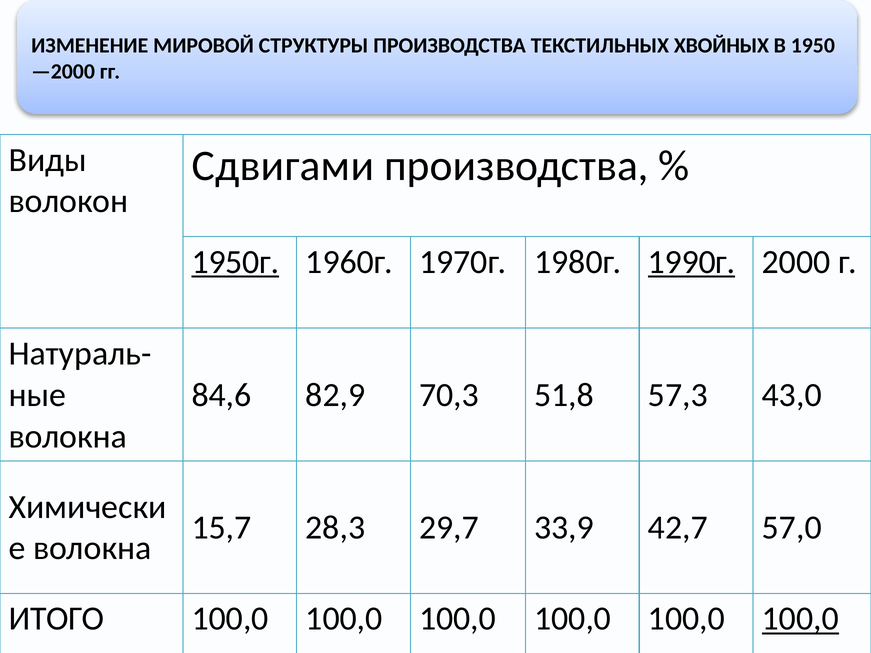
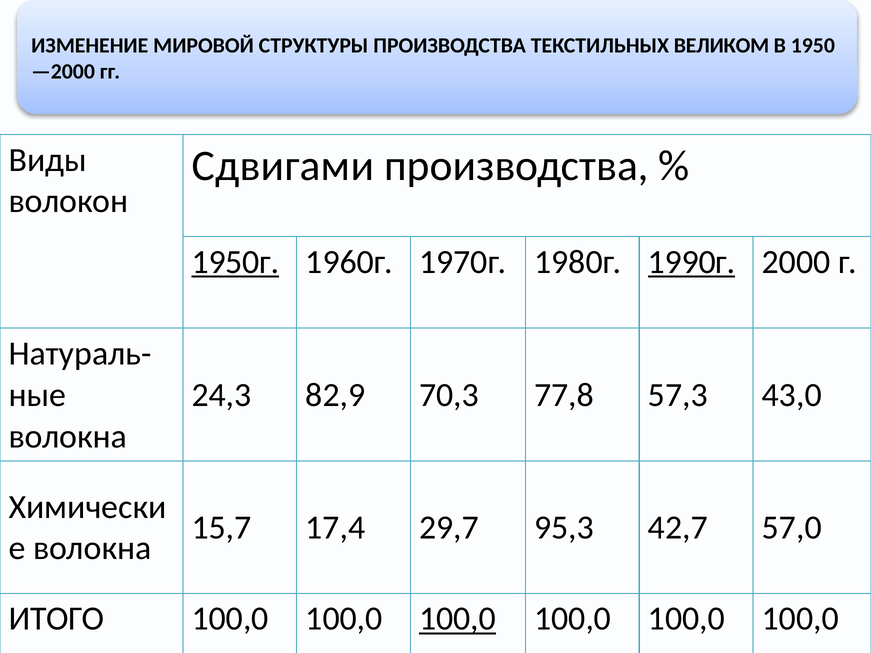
ХВОЙНЫХ: ХВОЙНЫХ -> ВЕЛИКОМ (722, 45)
84,6: 84,6 -> 24,3 (222, 395)
51,8: 51,8 -> 77,8 (564, 395)
28,3: 28,3 -> 17,4 (335, 528)
33,9: 33,9 -> 95,3 (564, 528)
100,0 underline: none -> present (458, 619)
100,0 underline: present -> none (800, 619)
